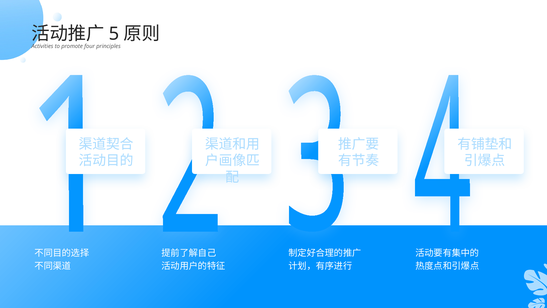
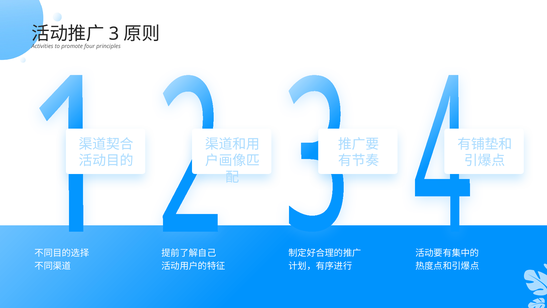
5: 5 -> 3 (114, 34)
